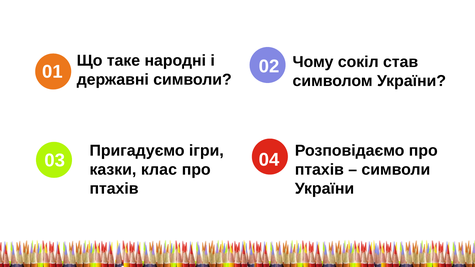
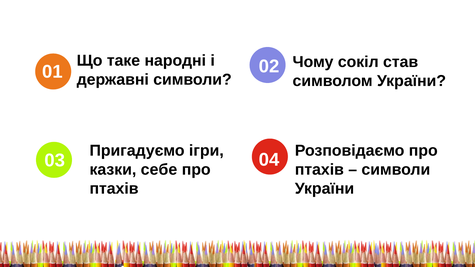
клас: клас -> себе (159, 170)
